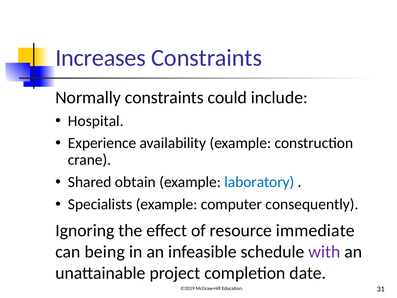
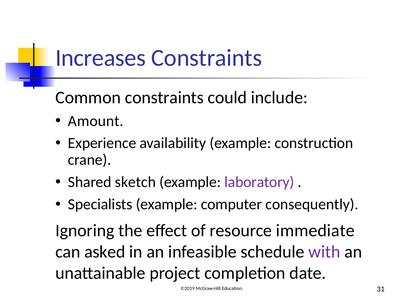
Normally: Normally -> Common (88, 97)
Hospital: Hospital -> Amount (96, 121)
obtain: obtain -> sketch (135, 182)
laboratory colour: blue -> purple (259, 182)
being: being -> asked (105, 252)
